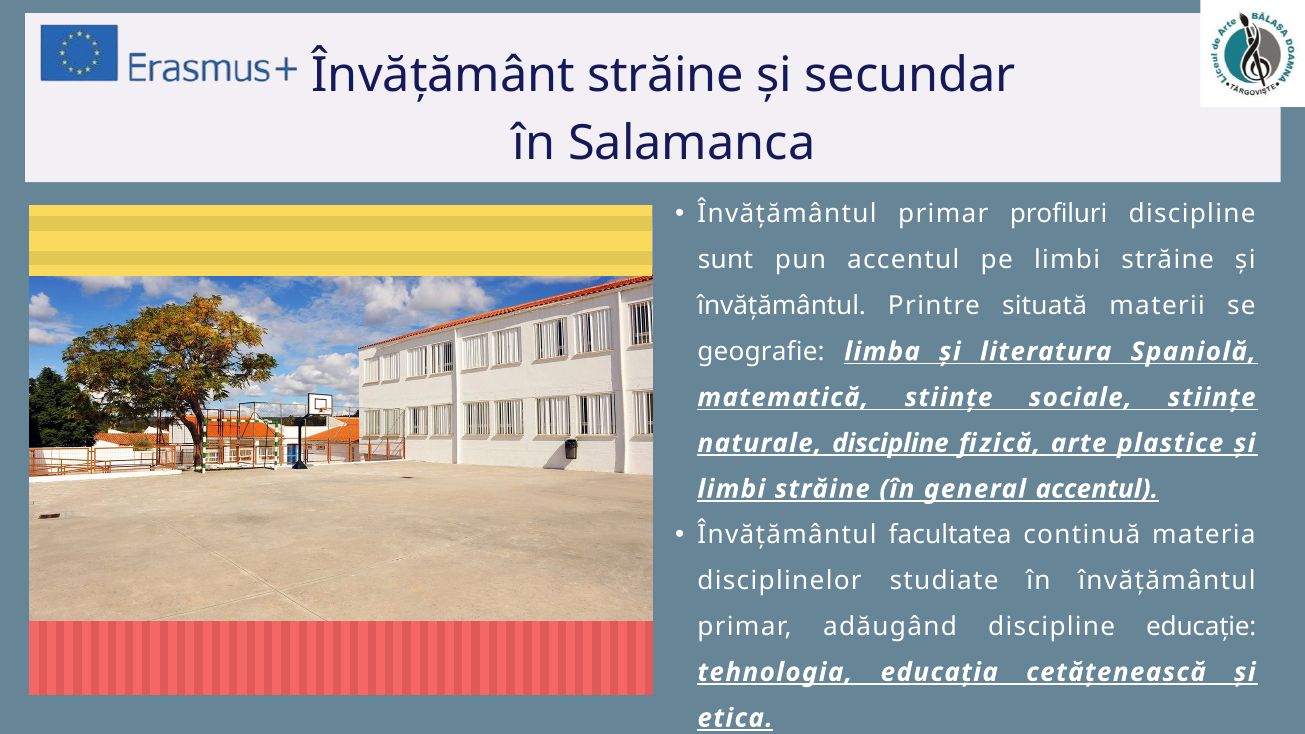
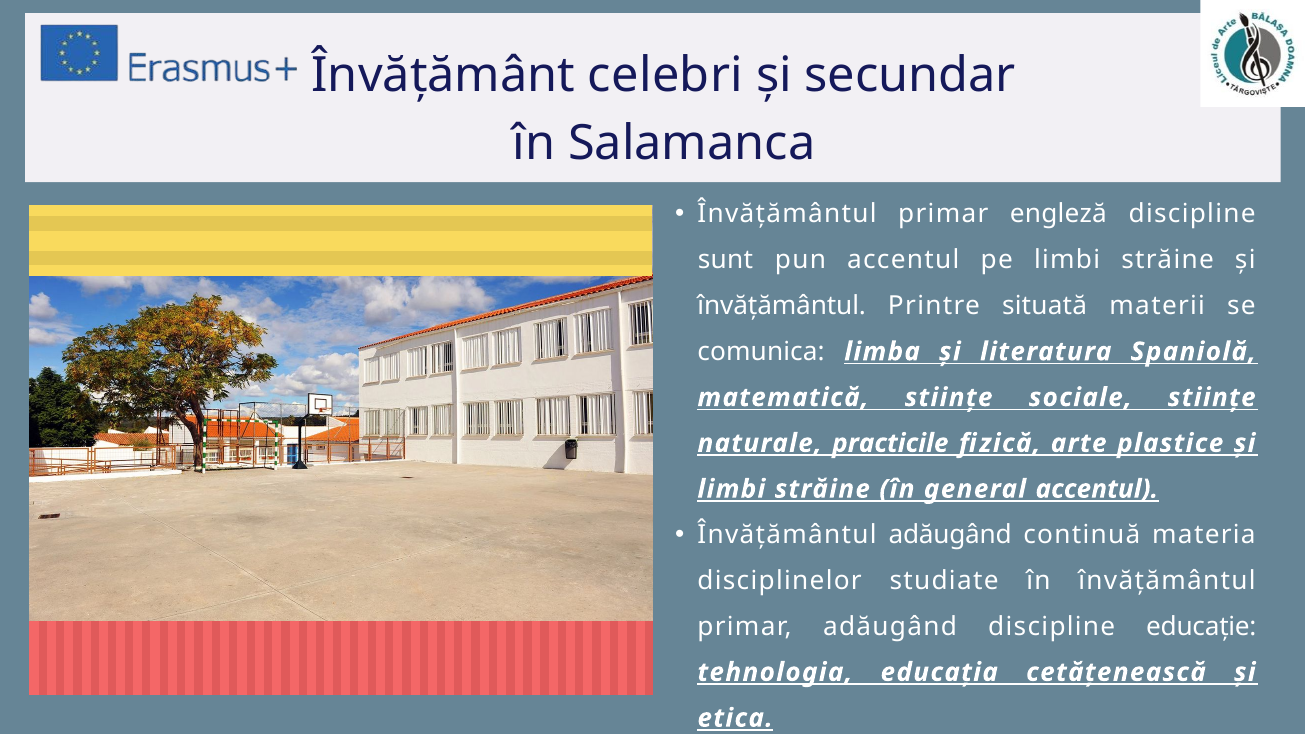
Învățământ străine: străine -> celebri (666, 76)
profiluri: profiluri -> engleză (1058, 214)
geografie: geografie -> comunica (761, 352)
naturale discipline: discipline -> practicile (890, 443)
Învățământul facultatea: facultatea -> adăugând (950, 535)
